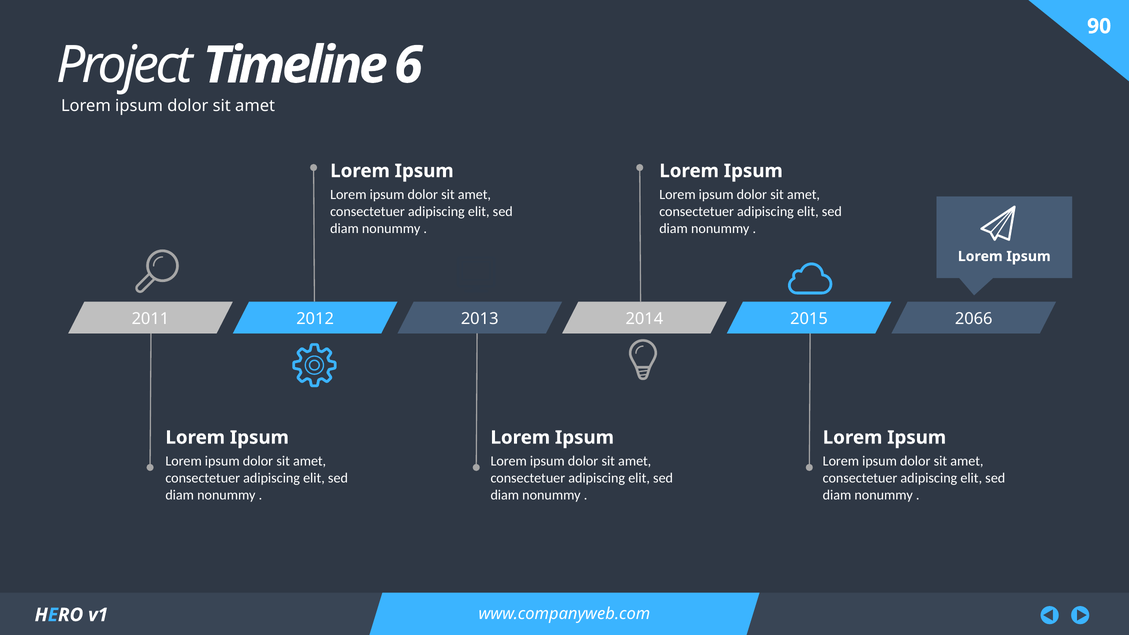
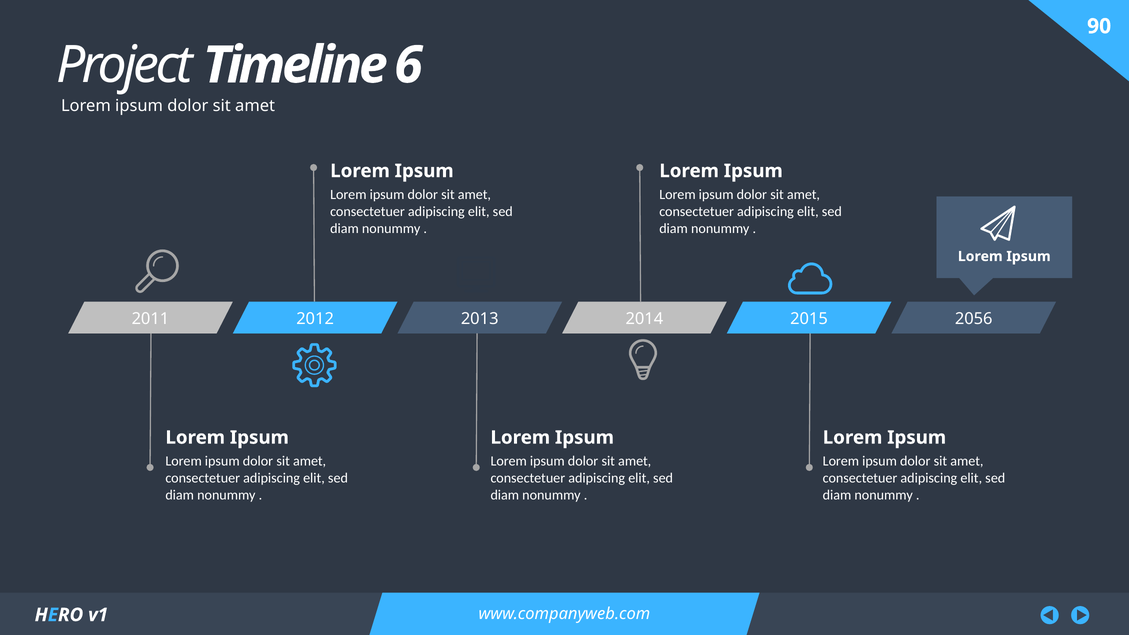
2066: 2066 -> 2056 (974, 319)
